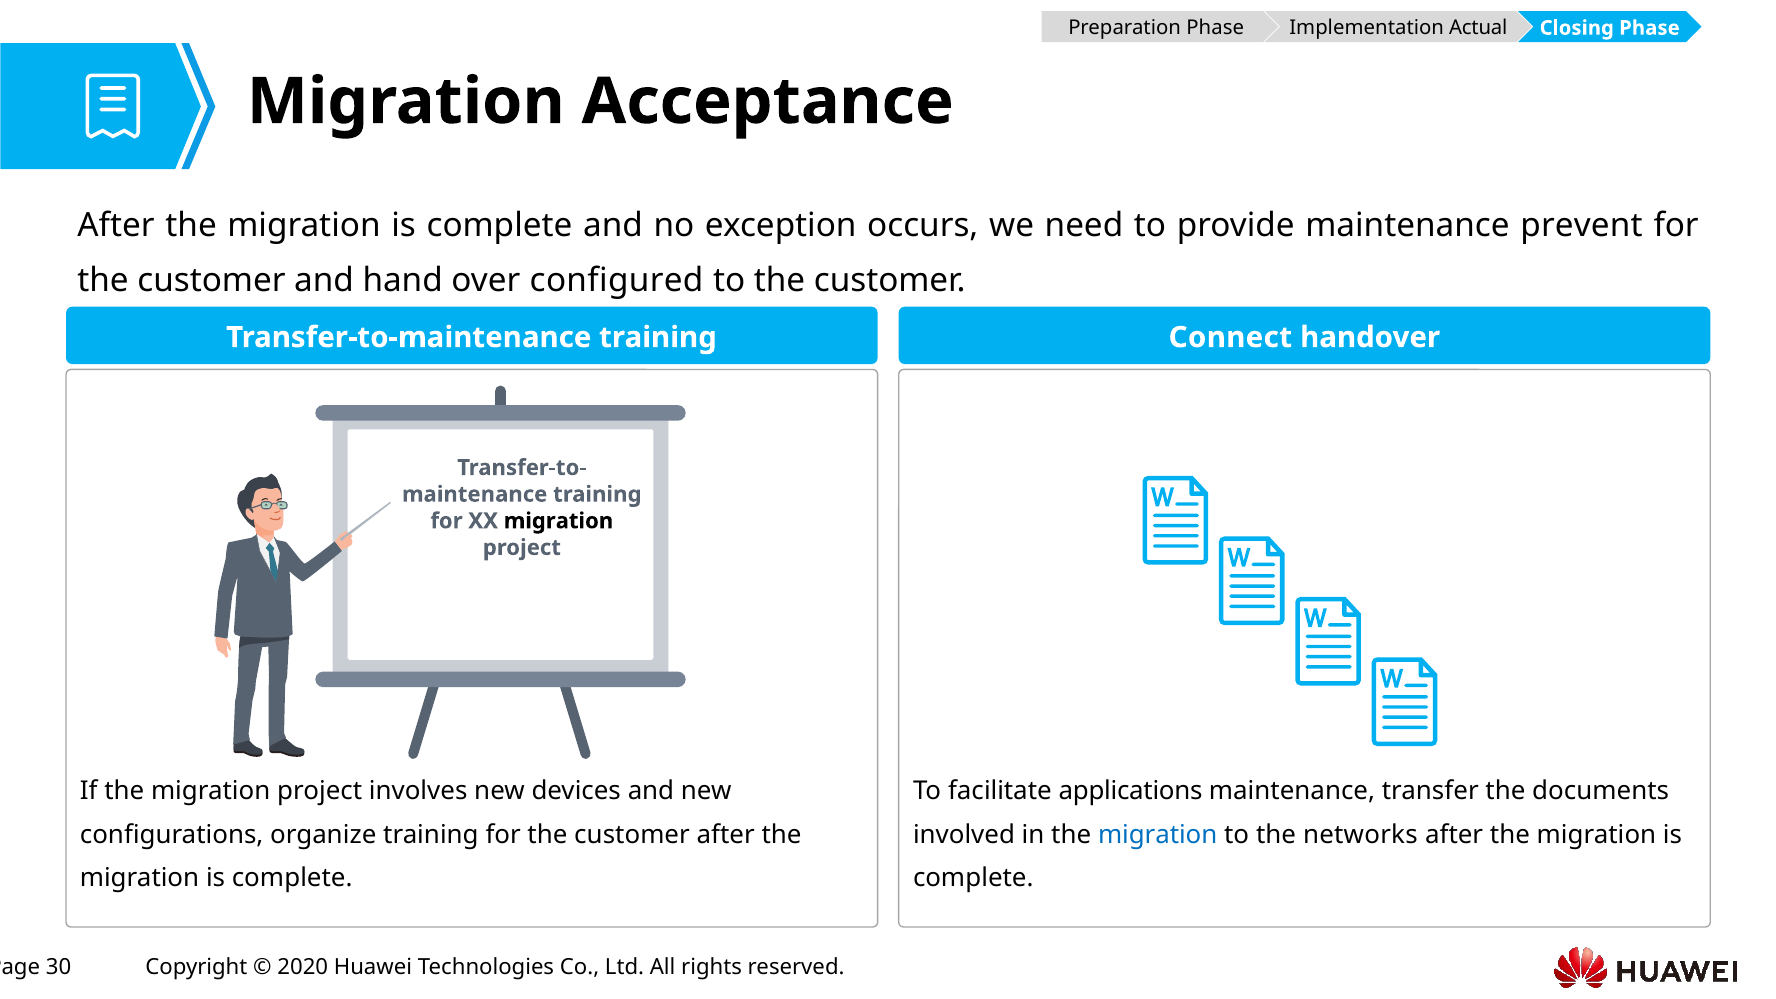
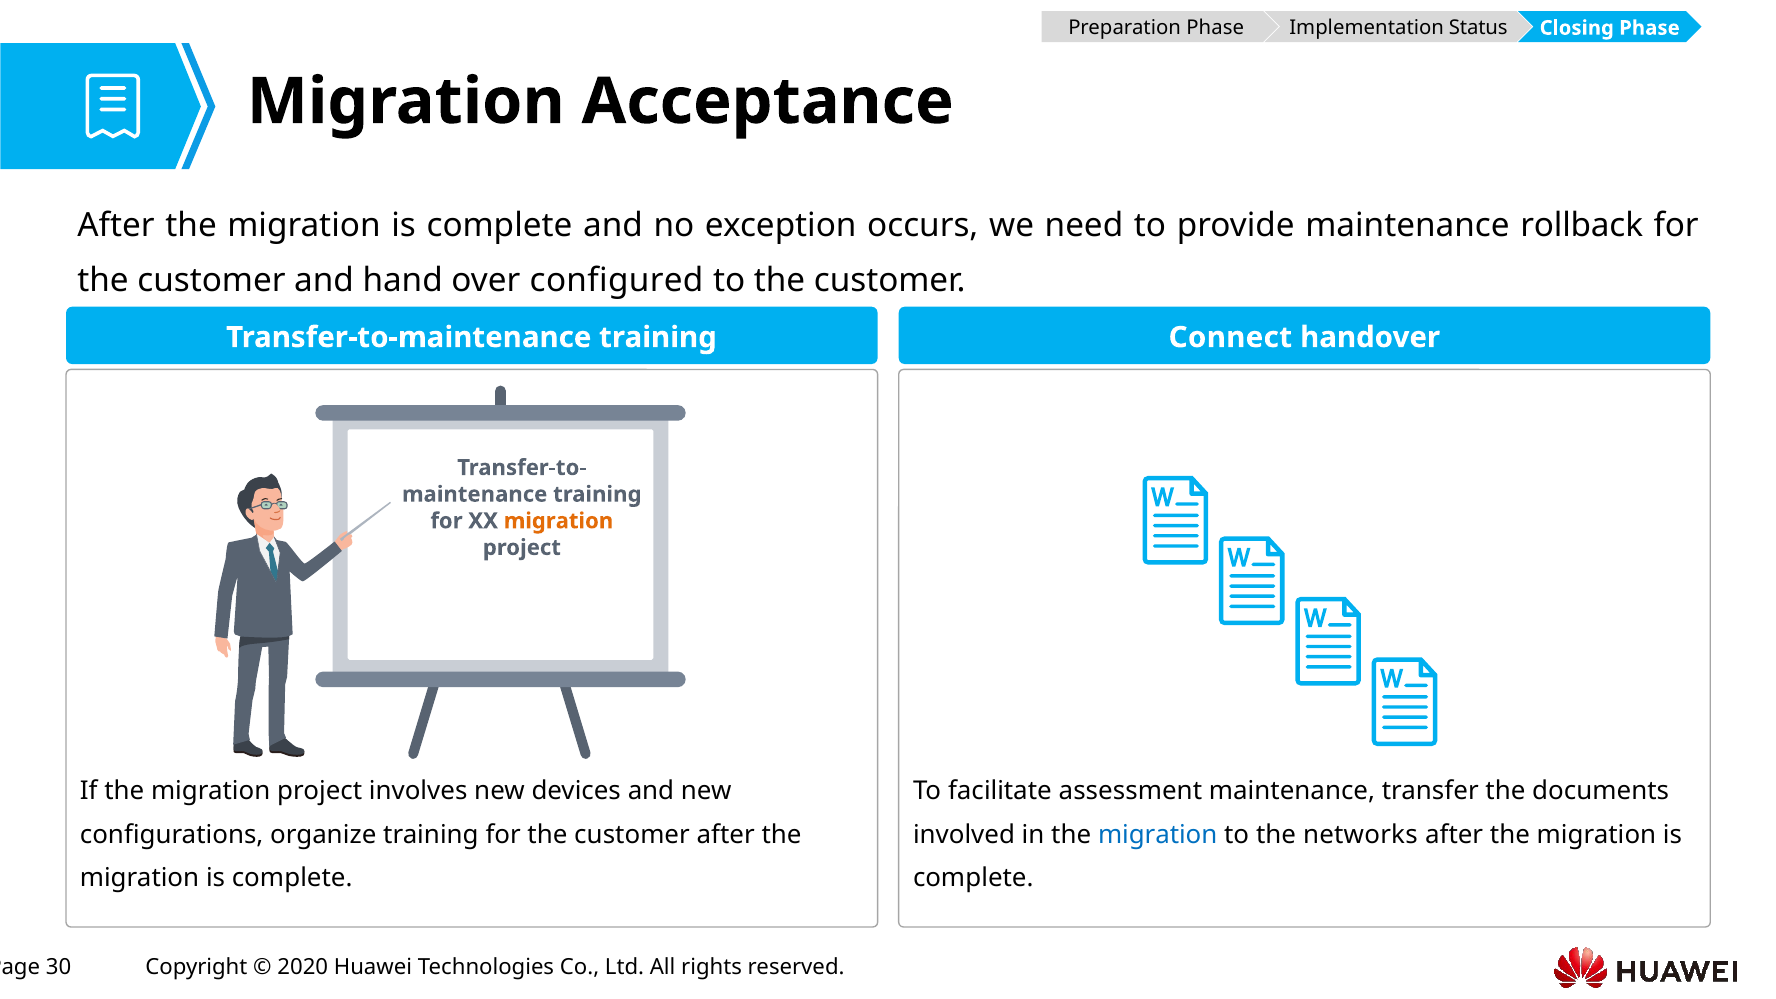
Actual: Actual -> Status (1478, 28)
prevent: prevent -> rollback (1582, 225)
migration colour: black -> orange (558, 521)
applications: applications -> assessment (1130, 791)
